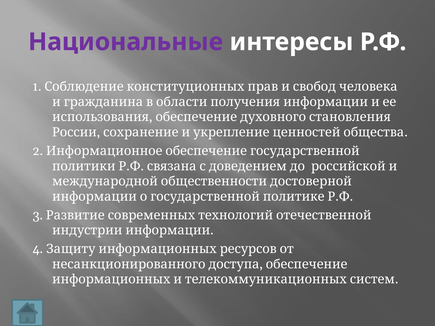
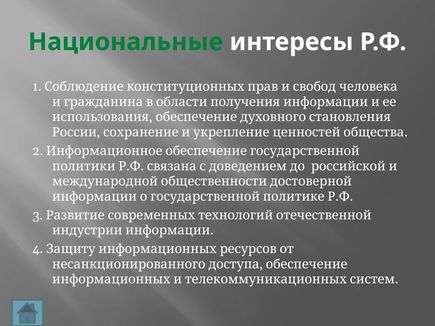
Национальные colour: purple -> green (126, 42)
